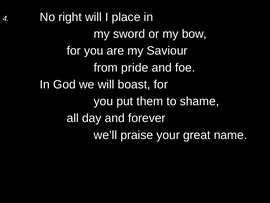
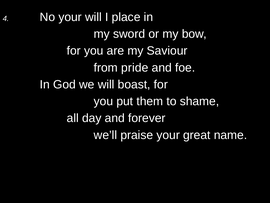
No right: right -> your (70, 17)
